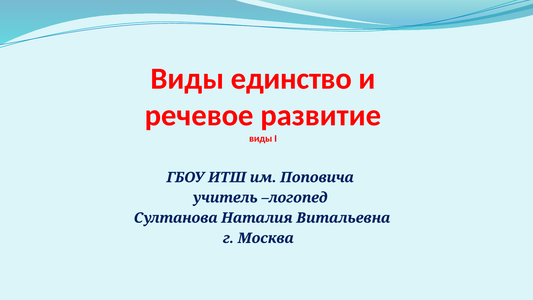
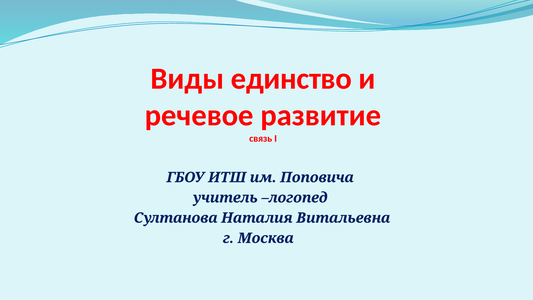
виды: виды -> связь (261, 138)
